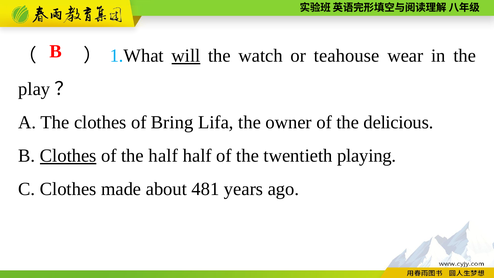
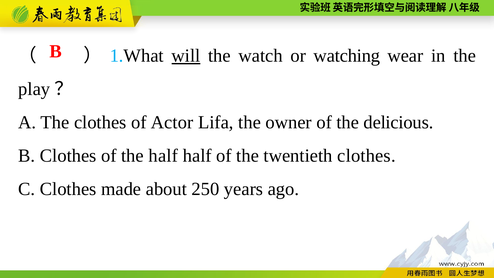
teahouse: teahouse -> watching (347, 56)
Bring: Bring -> Actor (172, 122)
Clothes underline: present -> none (68, 156)
twentieth playing: playing -> clothes (366, 156)
481: 481 -> 250 (205, 189)
